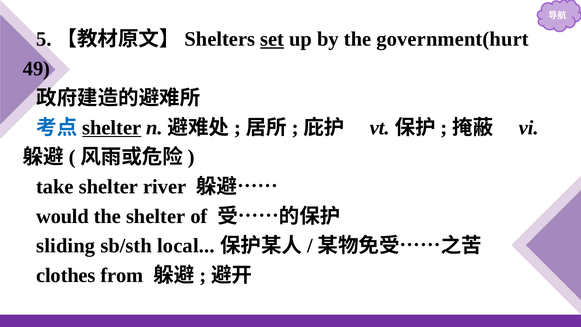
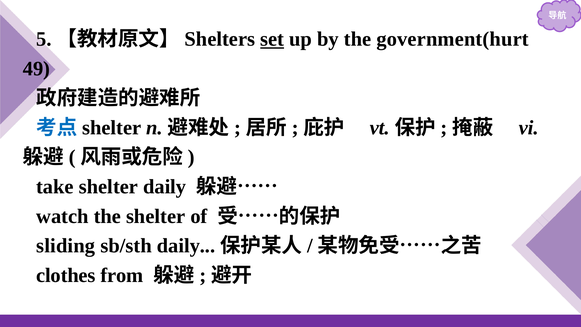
shelter underline: present -> none (112, 128)
shelter river: river -> daily (165, 187)
would: would -> watch (62, 216)
sb/sth local: local -> daily (186, 246)
